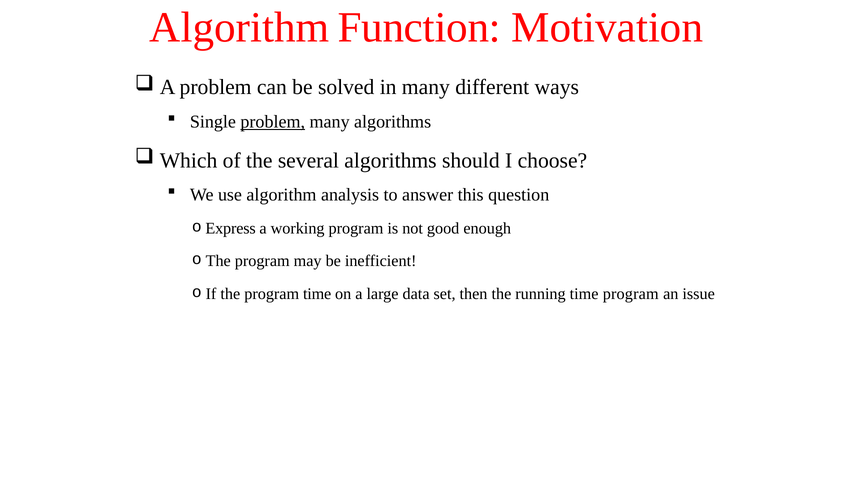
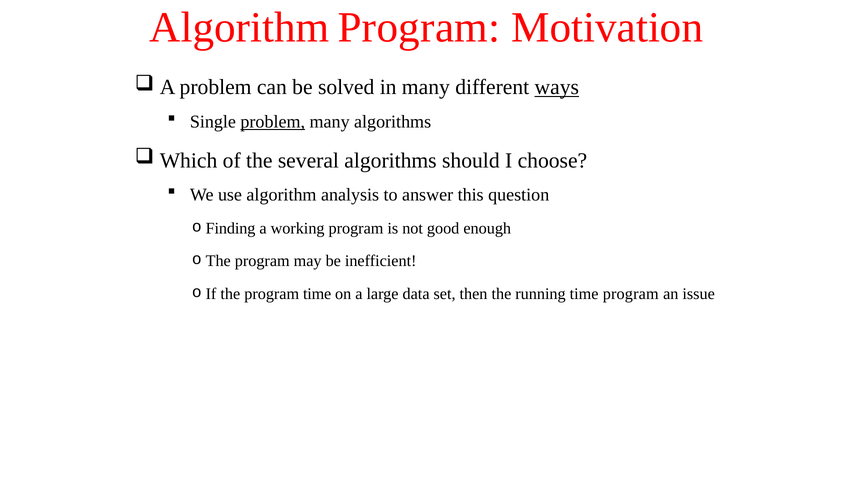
Algorithm Function: Function -> Program (419, 27)
ways underline: none -> present (557, 87)
Express: Express -> Finding (231, 228)
